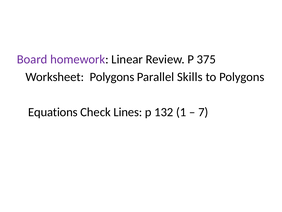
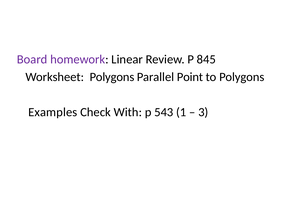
375: 375 -> 845 (206, 59)
Skills: Skills -> Point (190, 77)
Equations: Equations -> Examples (53, 112)
Lines: Lines -> With (128, 112)
132: 132 -> 543 (164, 112)
7: 7 -> 3 (203, 112)
